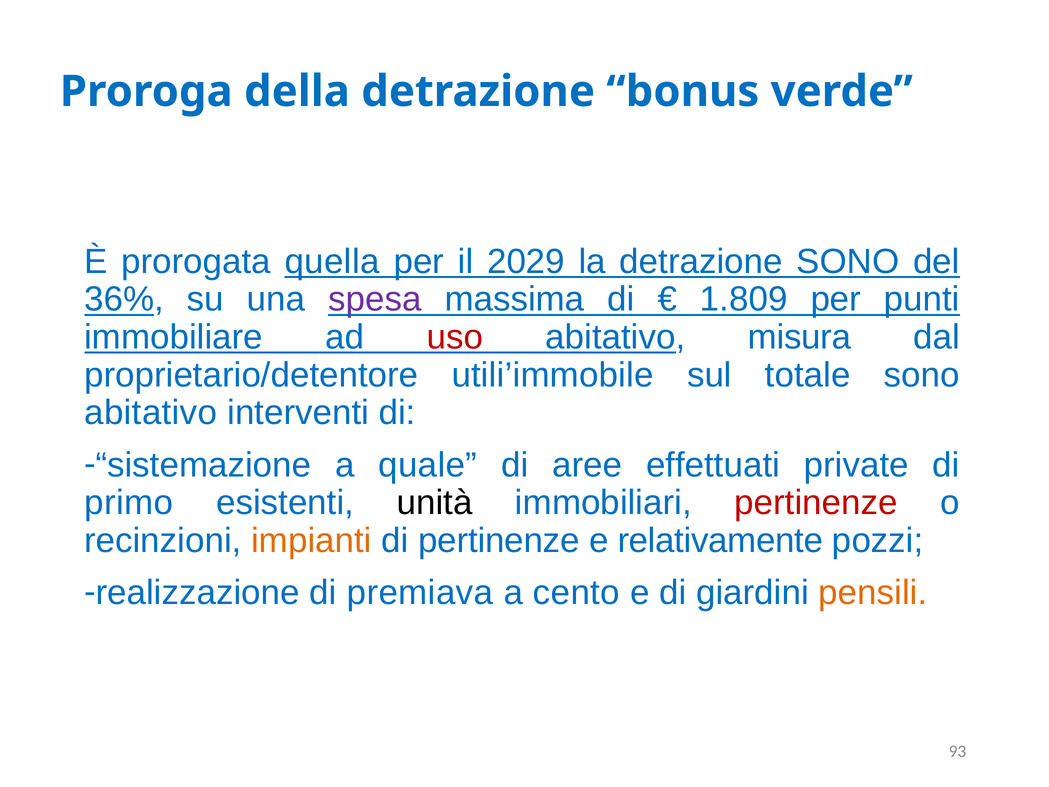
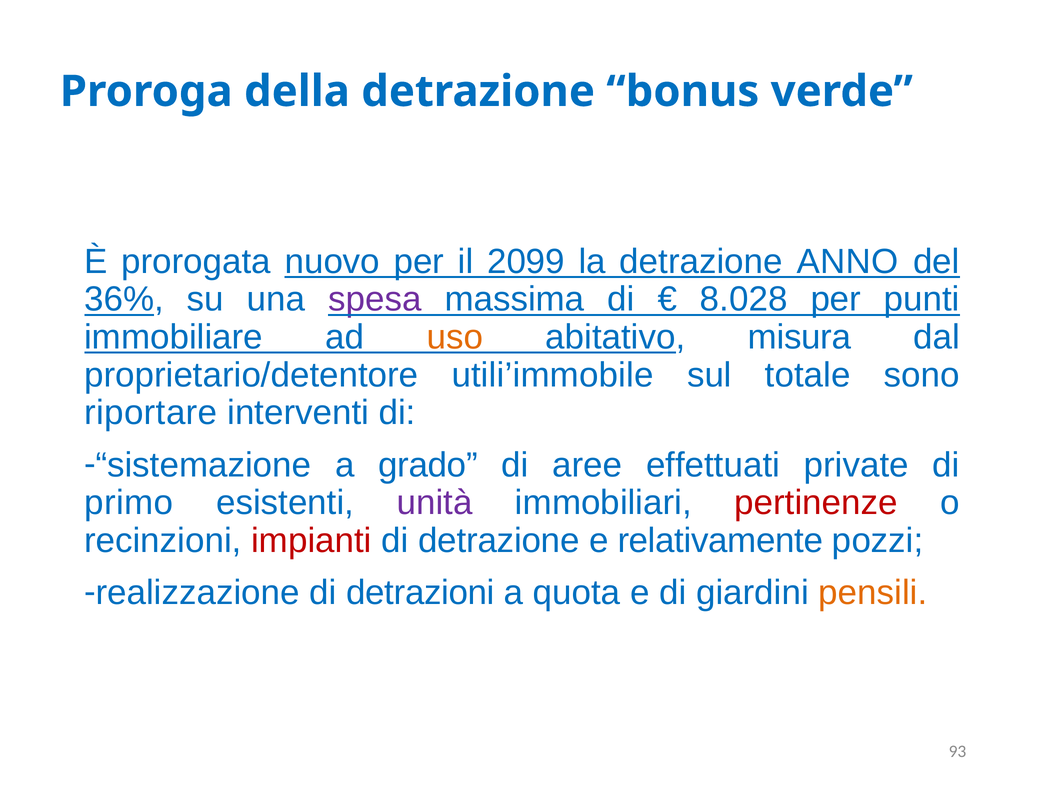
quella: quella -> nuovo (332, 262)
2029: 2029 -> 2099 (526, 262)
detrazione SONO: SONO -> ANNO (848, 262)
1.809: 1.809 -> 8.028 (744, 299)
uso colour: red -> orange (455, 337)
abitativo: abitativo -> riportare (151, 413)
quale: quale -> grado (428, 465)
unità colour: black -> purple (435, 503)
impianti colour: orange -> red (311, 540)
di pertinenze: pertinenze -> detrazione (499, 540)
premiava: premiava -> detrazioni (420, 593)
cento: cento -> quota (577, 593)
